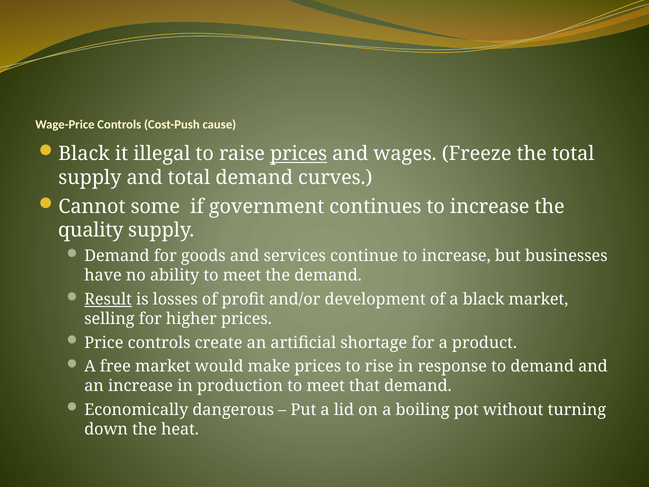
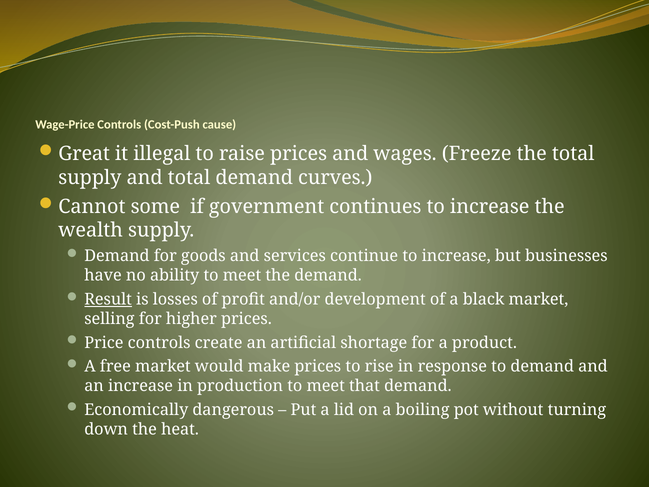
Black: Black -> Great (84, 154)
prices underline: present -> none (299, 154)
quality: quality -> wealth (91, 230)
